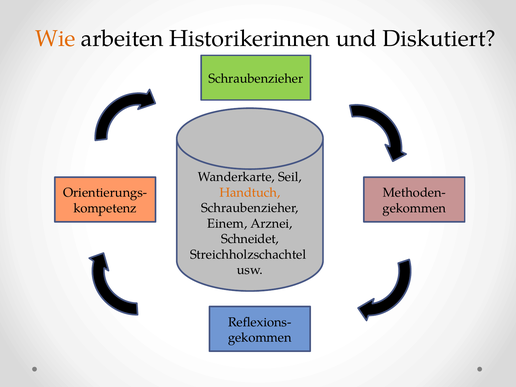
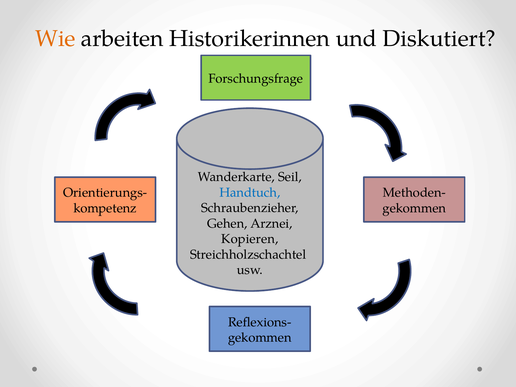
Schraubenzieher: Schraubenzieher -> Forschungsfrage (256, 79)
Handtuch colour: orange -> blue (250, 193)
Einem: Einem -> Gehen (227, 223)
Schneidet: Schneidet -> Kopieren (250, 239)
